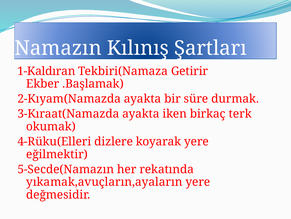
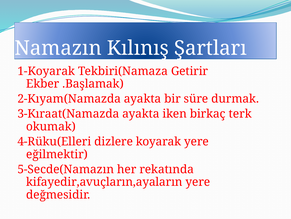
1-Kaldıran: 1-Kaldıran -> 1-Koyarak (46, 71)
yıkamak,avuçların,ayaların: yıkamak,avuçların,ayaların -> kifayedir,avuçların,ayaların (104, 181)
